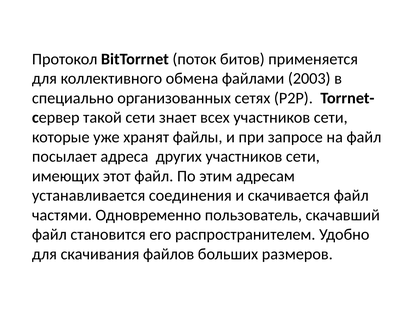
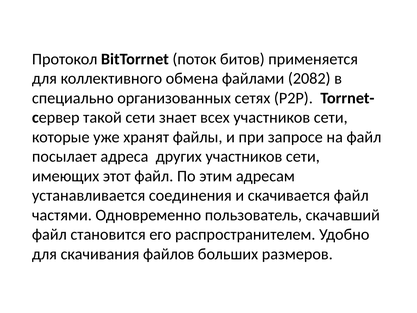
2003: 2003 -> 2082 (309, 79)
